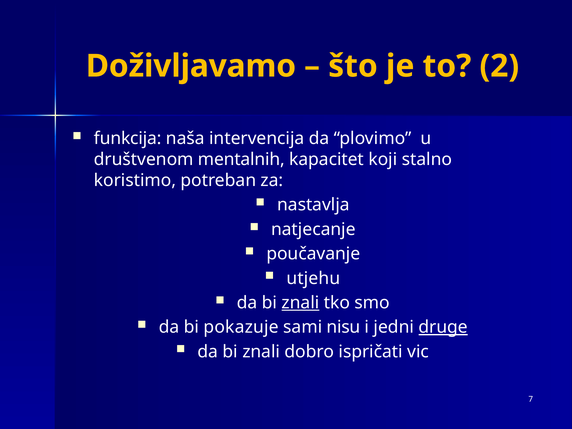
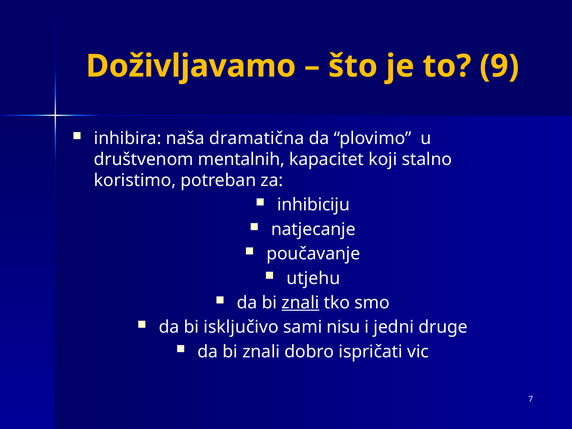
2: 2 -> 9 (499, 66)
funkcija: funkcija -> inhibira (128, 138)
intervencija: intervencija -> dramatična (257, 138)
nastavlja: nastavlja -> inhibiciju (313, 205)
pokazuje: pokazuje -> isključivo (241, 327)
druge underline: present -> none (443, 327)
